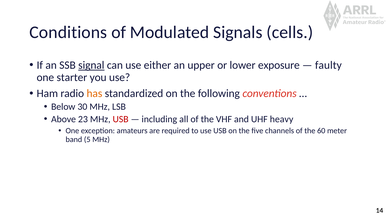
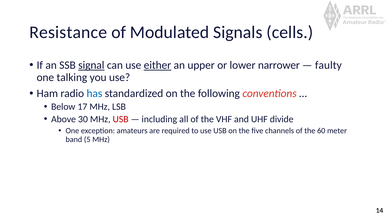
Conditions: Conditions -> Resistance (68, 32)
either underline: none -> present (157, 65)
exposure: exposure -> narrower (279, 65)
starter: starter -> talking (72, 77)
has colour: orange -> blue (94, 94)
30: 30 -> 17 (82, 107)
23: 23 -> 30 (83, 119)
heavy: heavy -> divide (282, 119)
